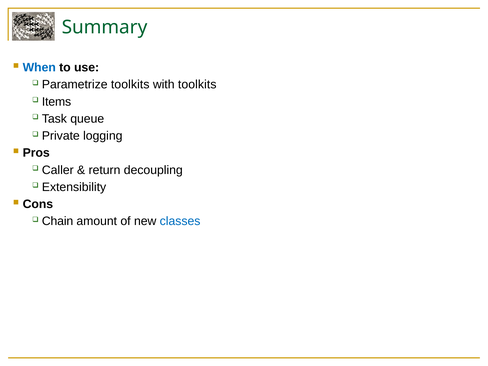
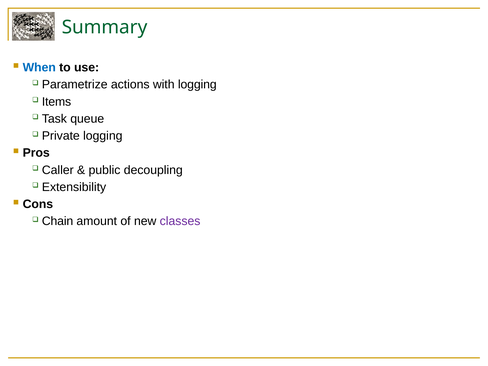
Parametrize toolkits: toolkits -> actions (130, 85)
with toolkits: toolkits -> logging (197, 85)
return: return -> public (105, 170)
classes colour: blue -> purple (180, 221)
